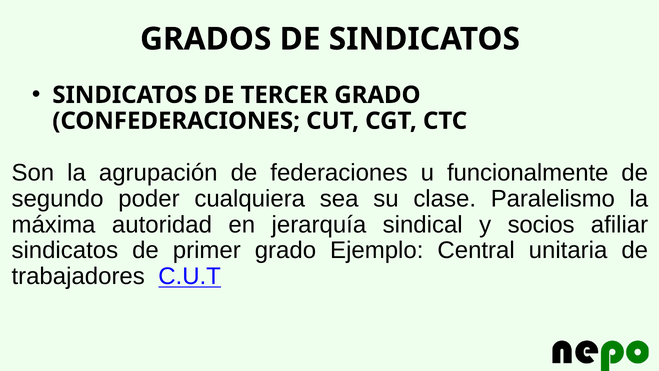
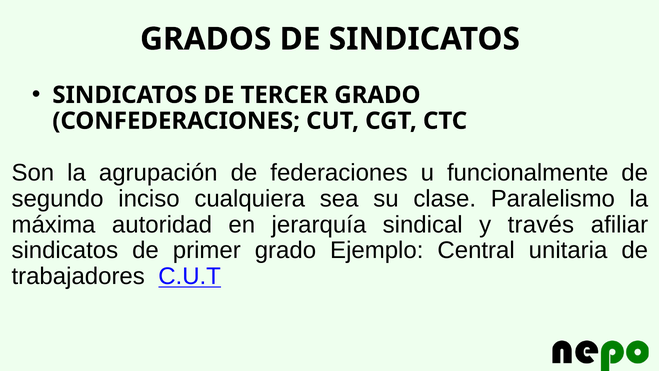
poder: poder -> inciso (149, 199)
socios: socios -> través (541, 224)
